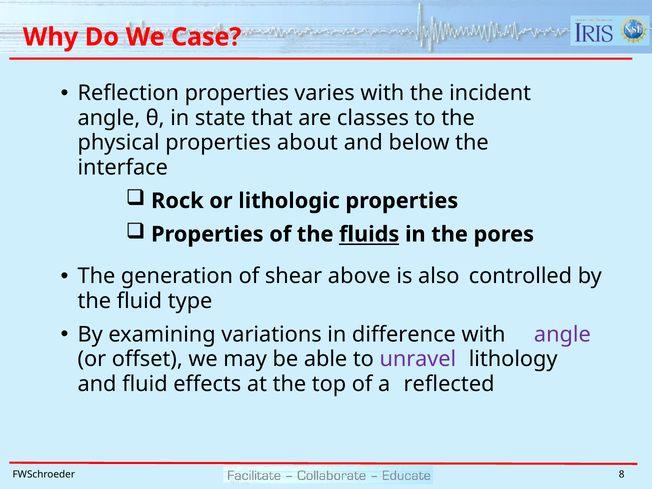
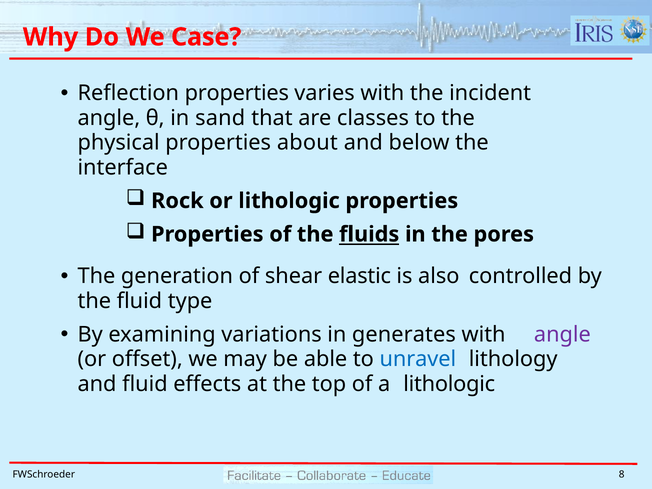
state: state -> sand (220, 118)
above: above -> elastic (359, 276)
difference: difference -> generates (404, 334)
unravel colour: purple -> blue (418, 359)
a reflected: reflected -> lithologic (449, 384)
